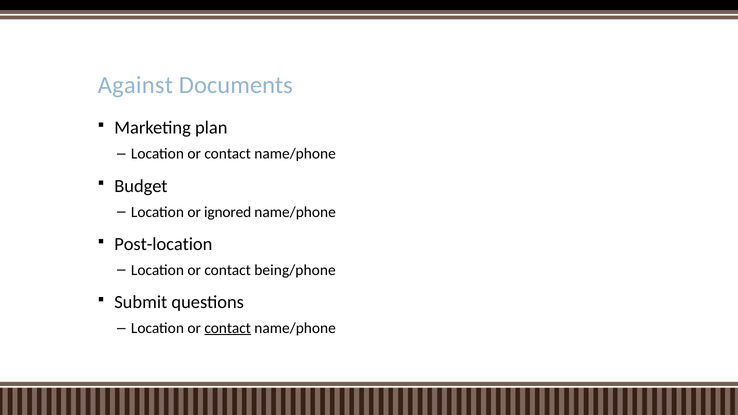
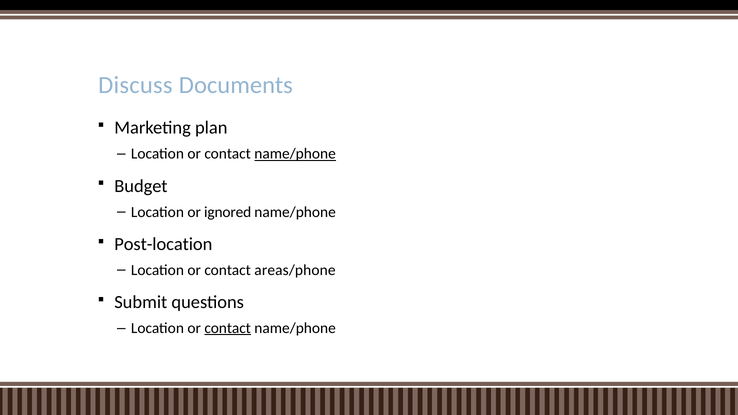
Against: Against -> Discuss (135, 85)
name/phone underline: none -> present (295, 154)
being/phone: being/phone -> areas/phone (295, 270)
